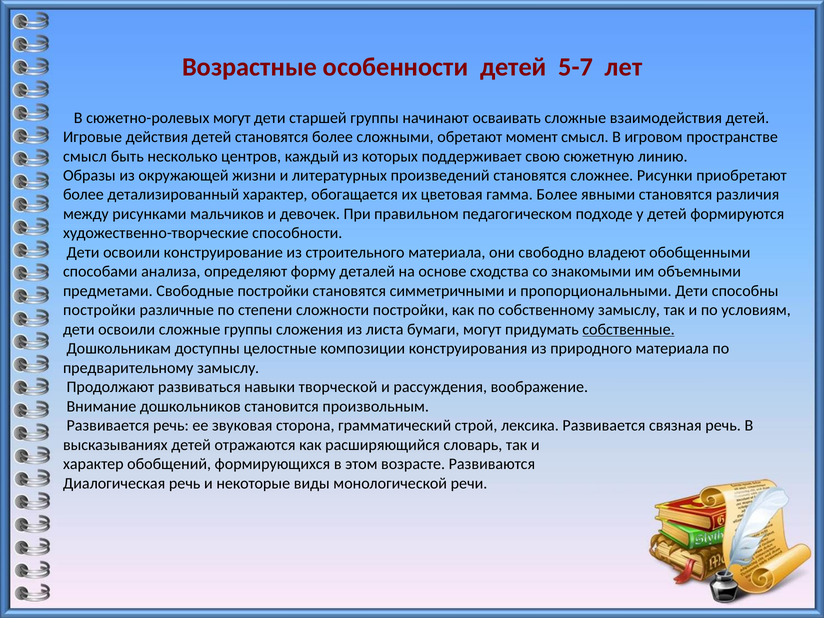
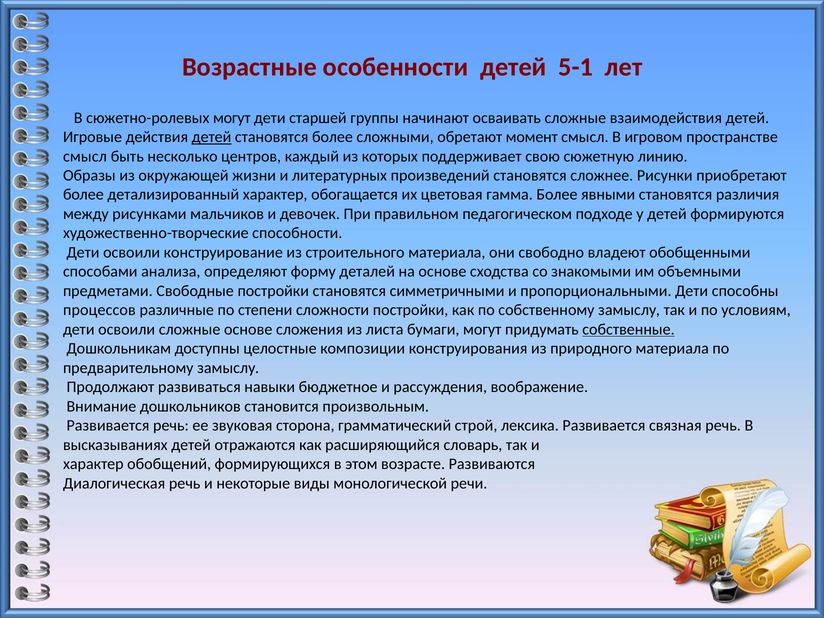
5-7: 5-7 -> 5-1 (576, 67)
детей underline: none -> present (212, 137)
постройки: постройки -> процессов (99, 310)
сложные группы: группы -> основе (248, 329)
творческой: творческой -> бюджетное (338, 387)
